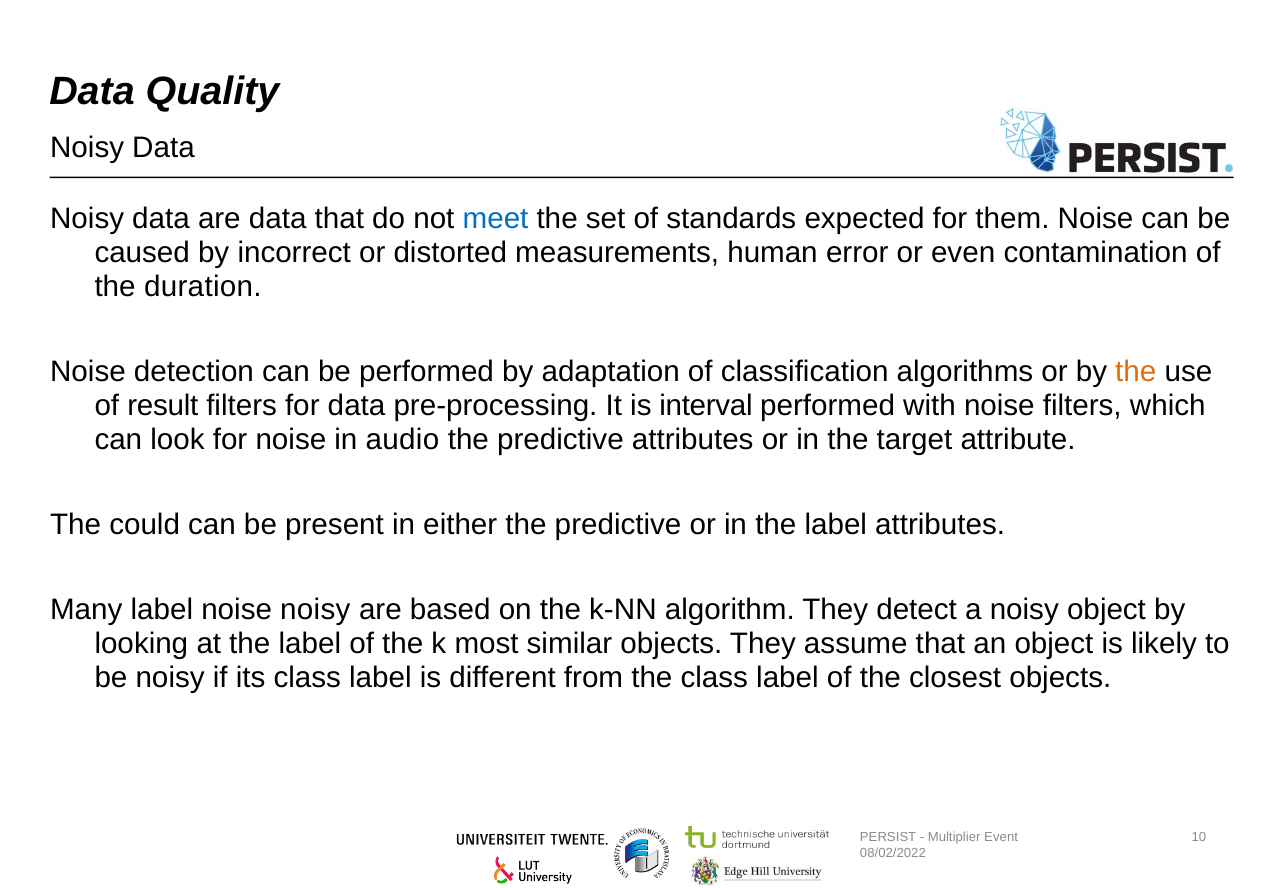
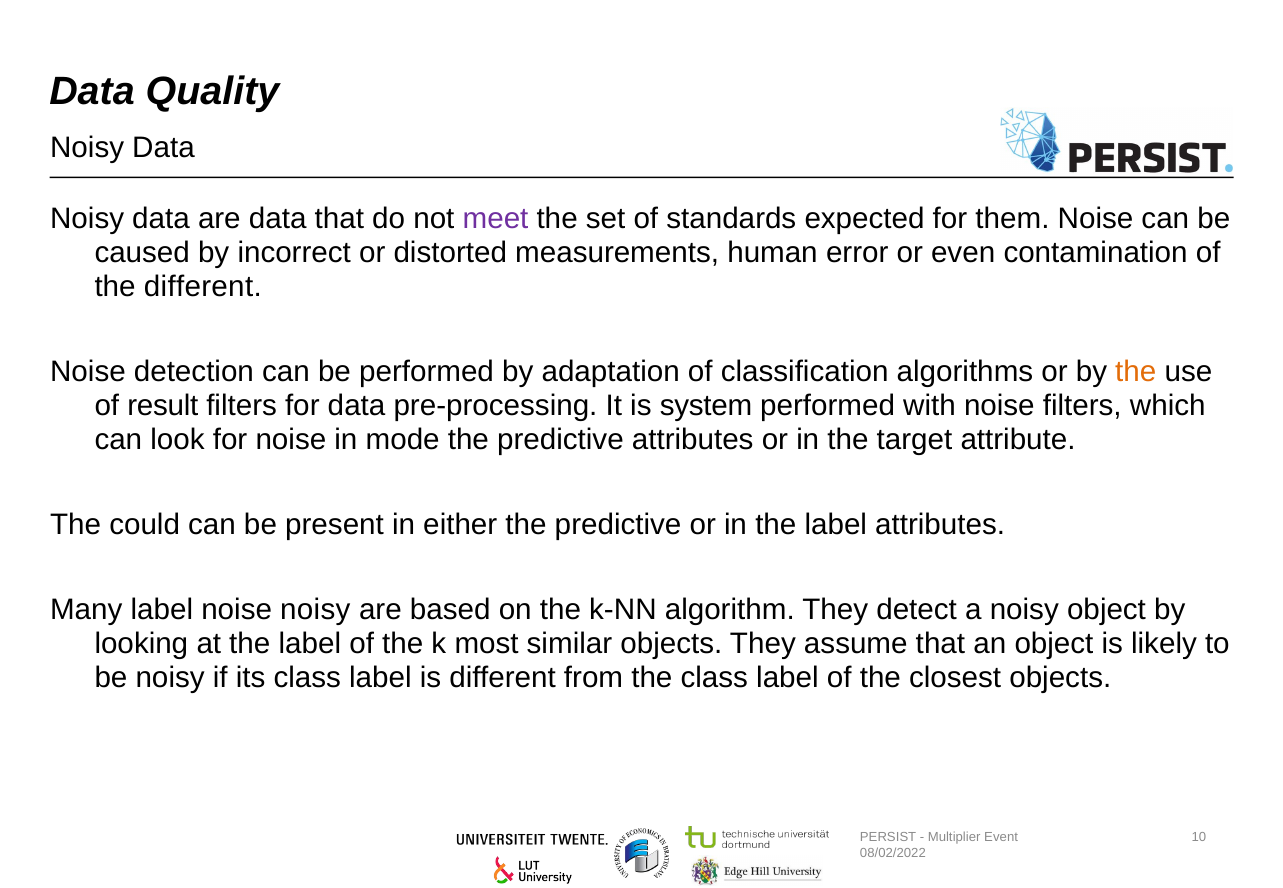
meet colour: blue -> purple (496, 219)
the duration: duration -> different (203, 287)
interval: interval -> system (706, 406)
audio: audio -> mode (403, 439)
